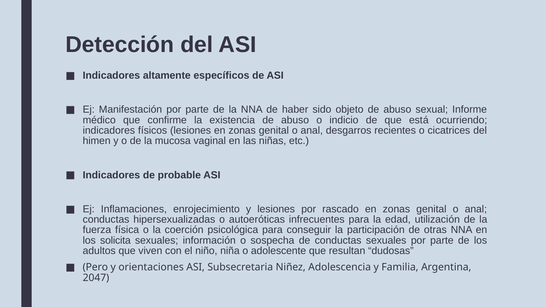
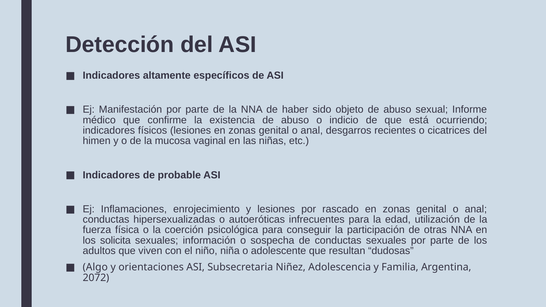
Pero: Pero -> Algo (95, 267)
2047: 2047 -> 2072 (96, 278)
